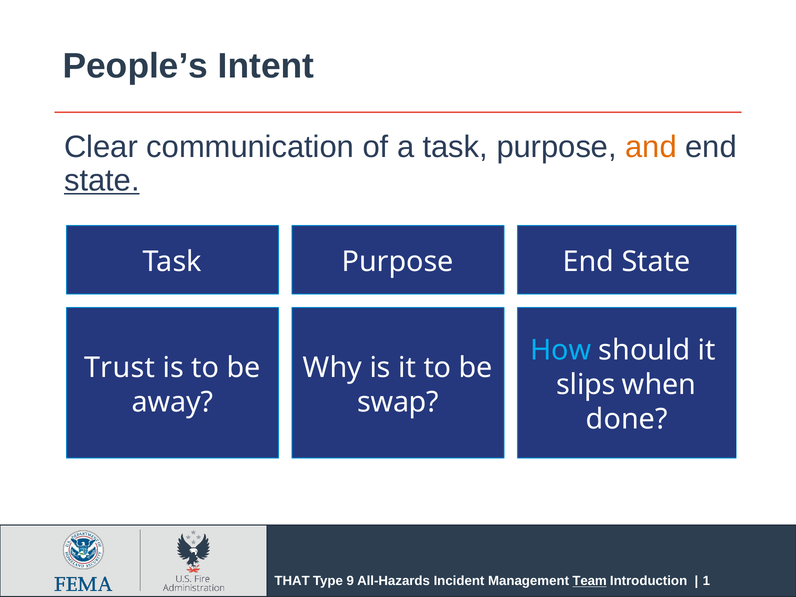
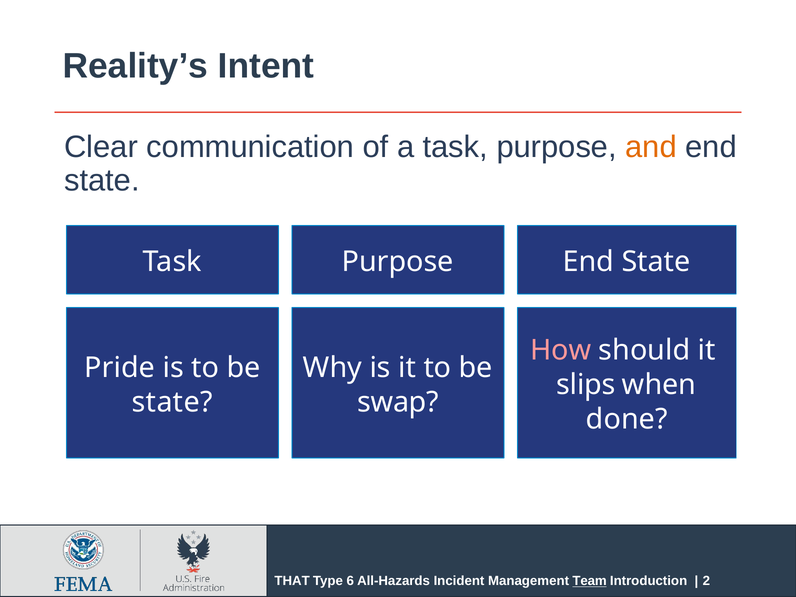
People’s: People’s -> Reality’s (135, 66)
state underline: present -> none (102, 180)
How colour: light blue -> pink (561, 350)
Trust: Trust -> Pride (120, 368)
away: away -> state (172, 402)
9: 9 -> 6 (350, 581)
1: 1 -> 2 (706, 581)
